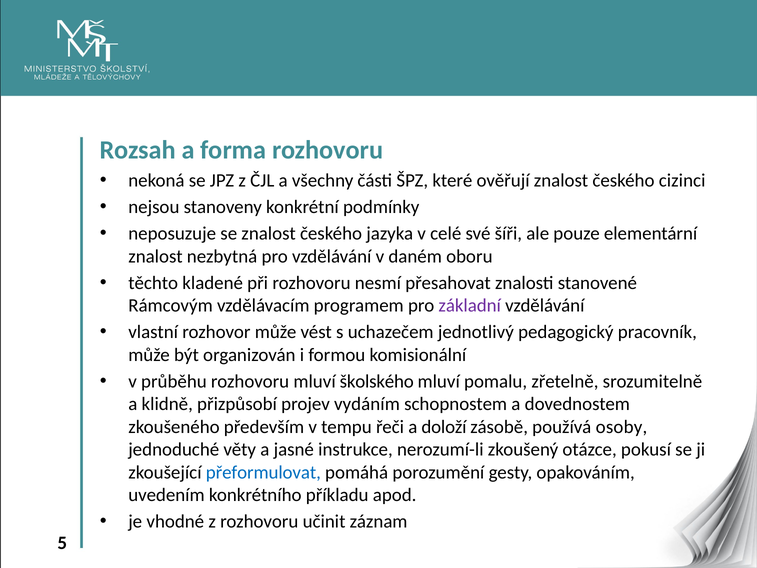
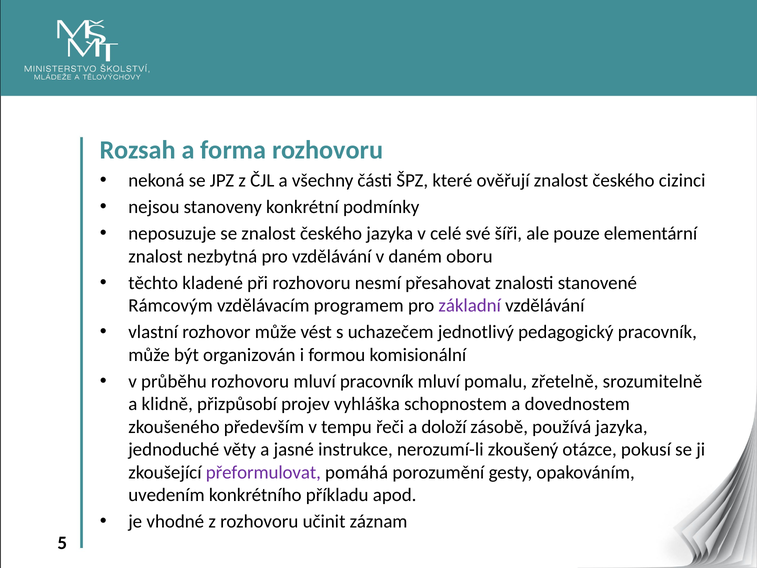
mluví školského: školského -> pracovník (377, 381)
vydáním: vydáním -> vyhláška (367, 404)
používá osoby: osoby -> jazyka (622, 427)
přeformulovat colour: blue -> purple (263, 472)
